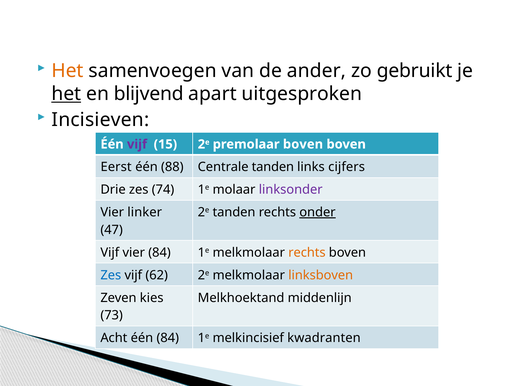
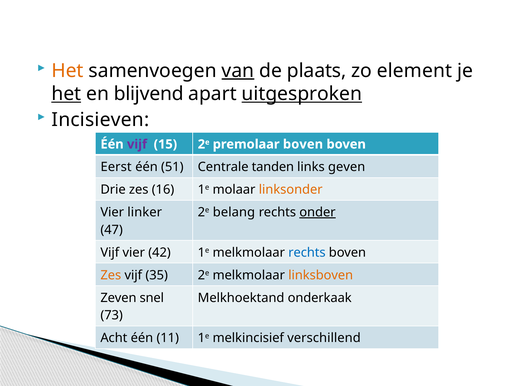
van underline: none -> present (238, 71)
ander: ander -> plaats (317, 71)
gebruikt: gebruikt -> element (415, 71)
uitgesproken underline: none -> present (302, 94)
88: 88 -> 51 (172, 167)
cijfers: cijfers -> geven (347, 167)
74: 74 -> 16 (163, 190)
linksonder colour: purple -> orange (291, 190)
2e tanden: tanden -> belang (234, 212)
vier 84: 84 -> 42 (160, 253)
rechts colour: orange -> blue (307, 253)
Zes colour: blue -> orange (111, 275)
62: 62 -> 35 (157, 275)
kies: kies -> snel (152, 298)
middenlijn: middenlijn -> onderkaak (320, 298)
één 84: 84 -> 11 (168, 338)
kwadranten: kwadranten -> verschillend (324, 338)
